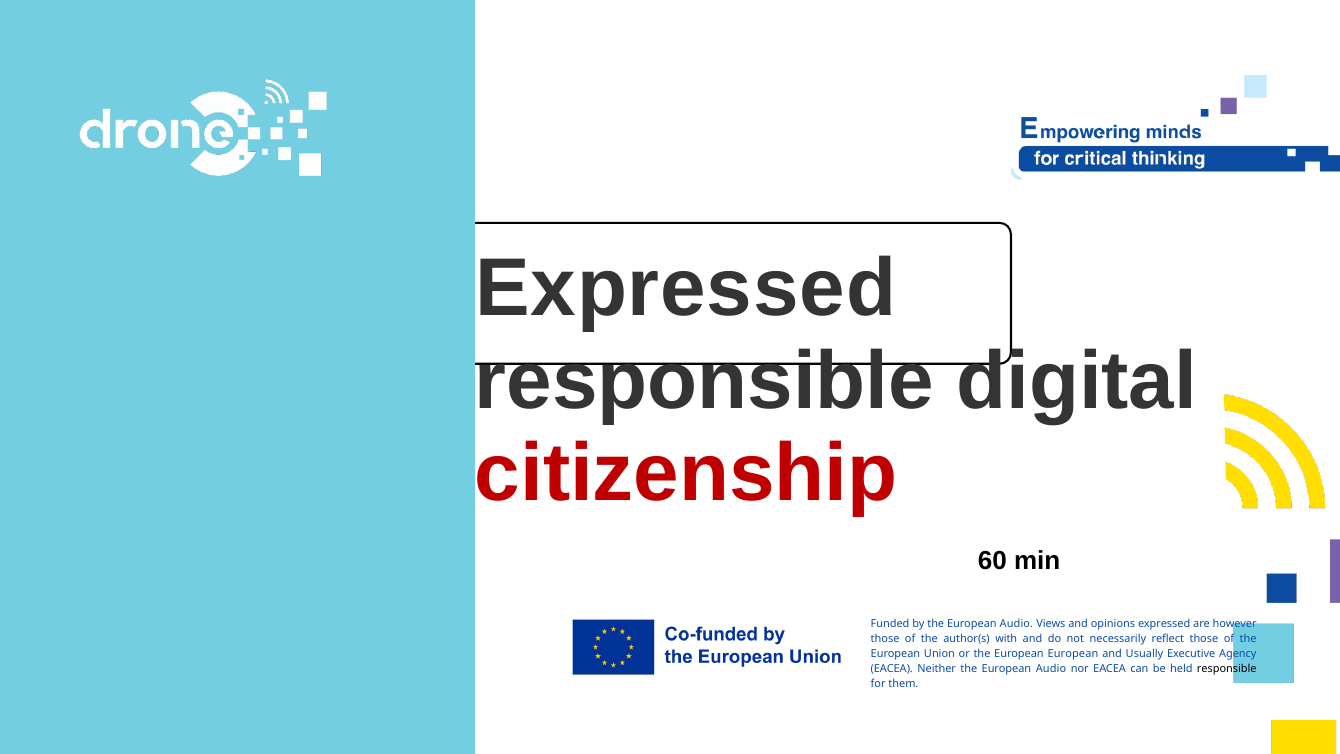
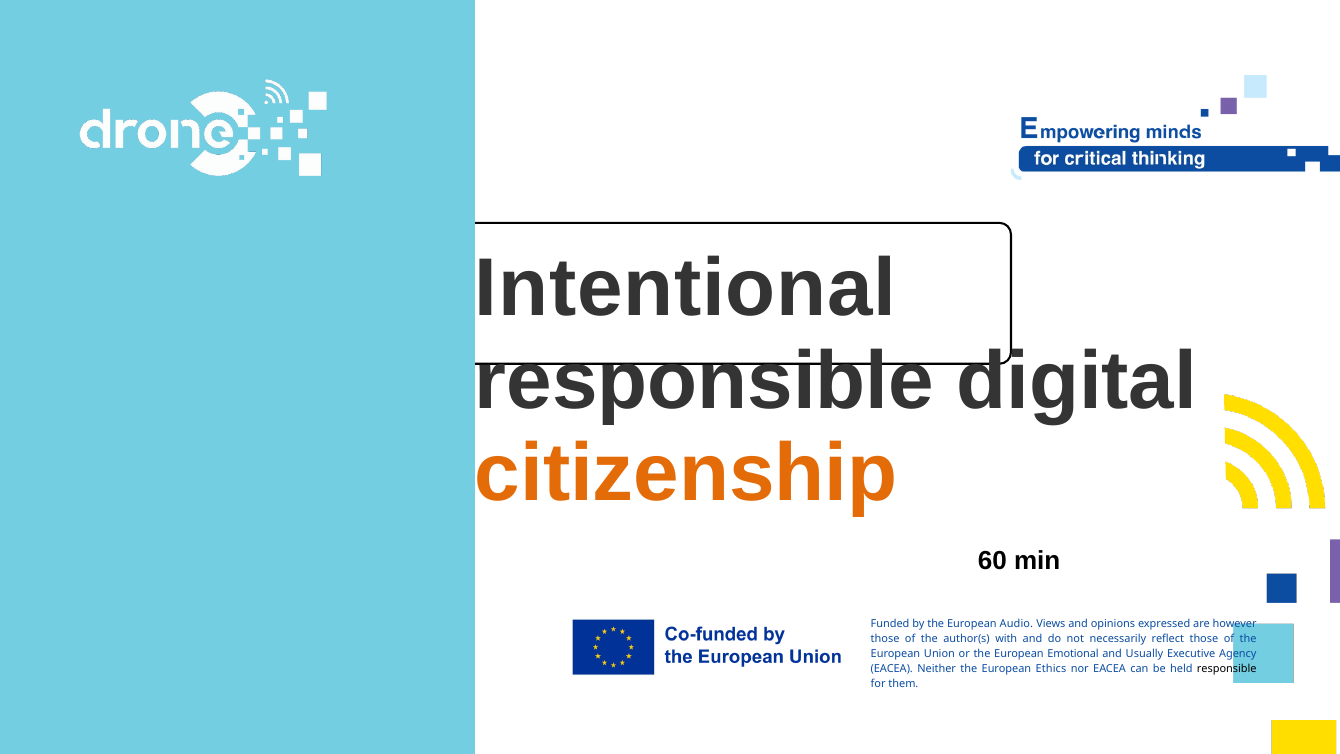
Expressed: Expressed -> Intentional (686, 289)
citizenship colour: red -> orange (686, 473)
European European: European -> Emotional (1073, 654)
Neither the European Audio: Audio -> Ethics (1051, 669)
